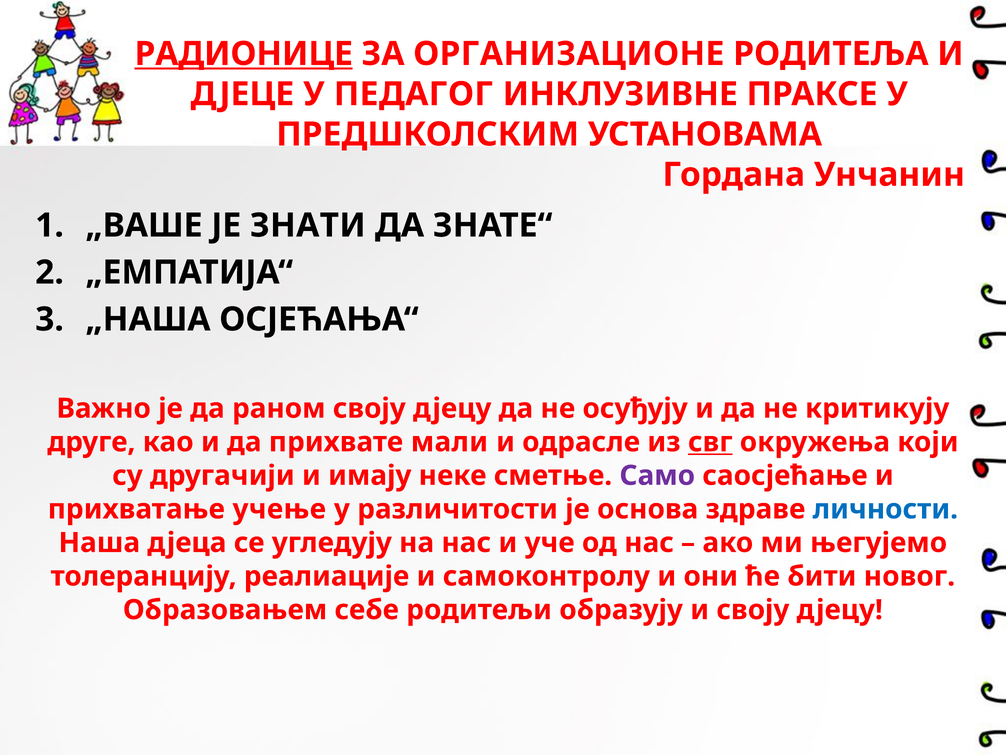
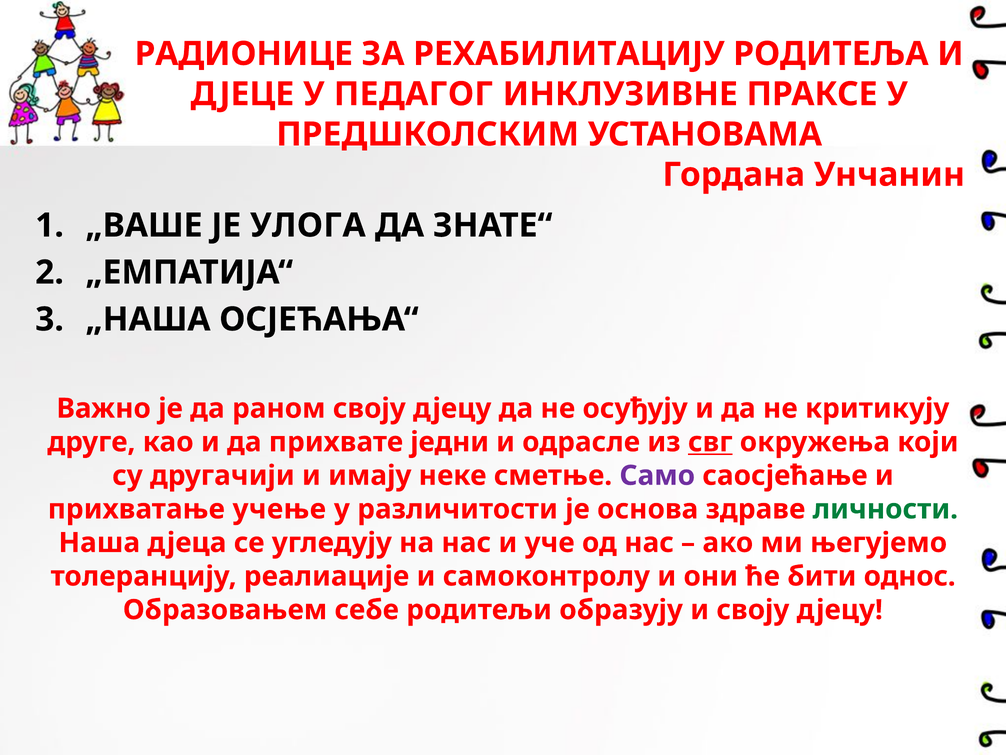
РАДИОНИЦЕ underline: present -> none (244, 54)
ОРГАНИЗАЦИОНЕ: ОРГАНИЗАЦИОНЕ -> РЕХАБИЛИТАЦИЈУ (569, 54)
ЗНАТИ: ЗНАТИ -> УЛОГА (308, 225)
мали: мали -> једни (450, 442)
личности colour: blue -> green (885, 509)
новог: новог -> однос (910, 576)
